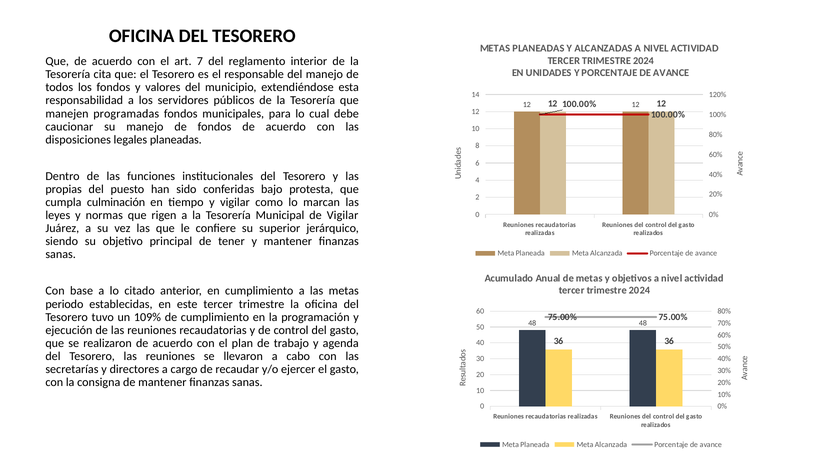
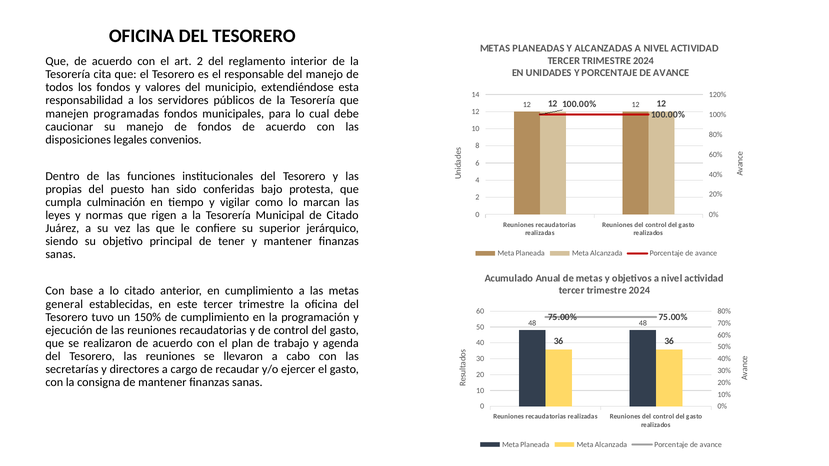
art 7: 7 -> 2 (200, 61)
legales planeadas: planeadas -> convenios (176, 140)
de Vigilar: Vigilar -> Citado (343, 215)
periodo: periodo -> general (64, 304)
109%: 109% -> 150% (147, 317)
